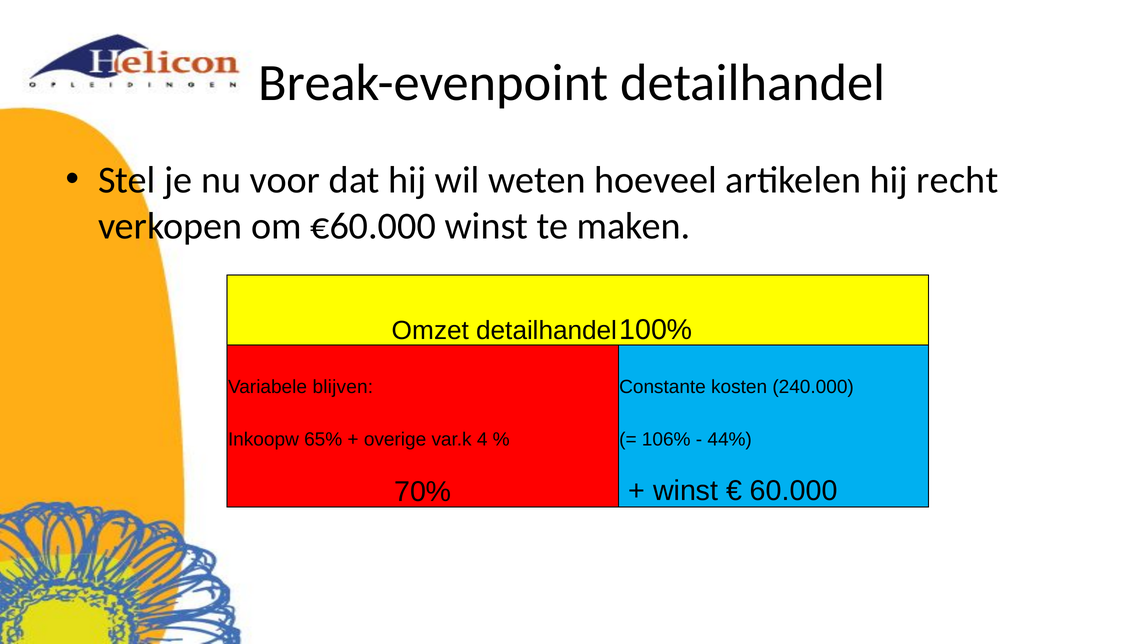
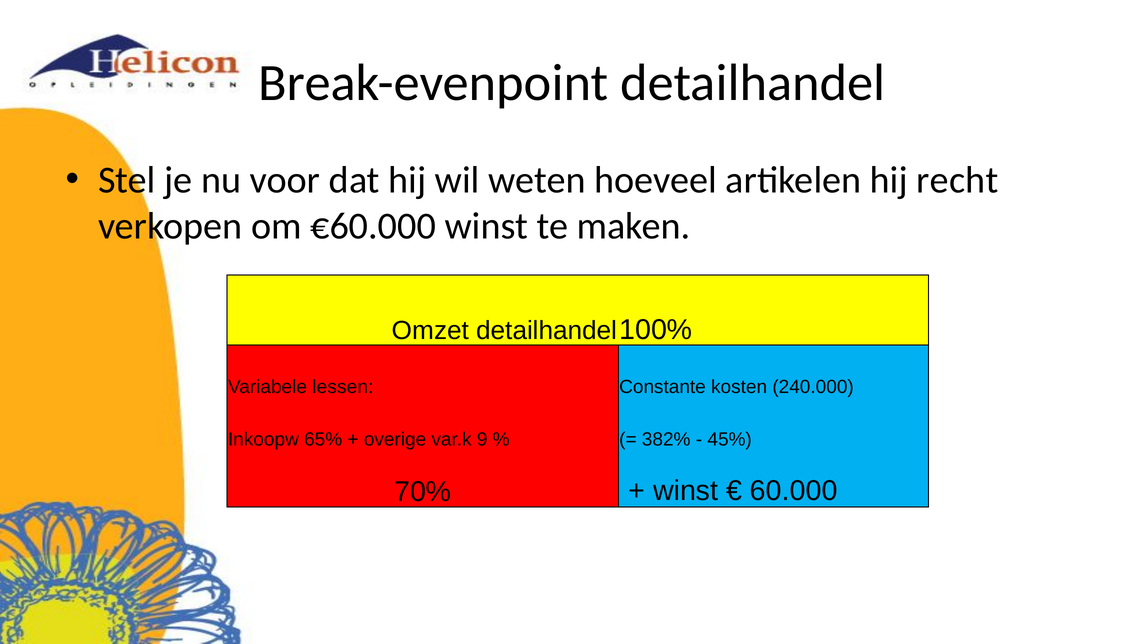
blijven: blijven -> lessen (343, 387)
4: 4 -> 9 (482, 440)
106%: 106% -> 382% (666, 440)
44%: 44% -> 45% (730, 440)
